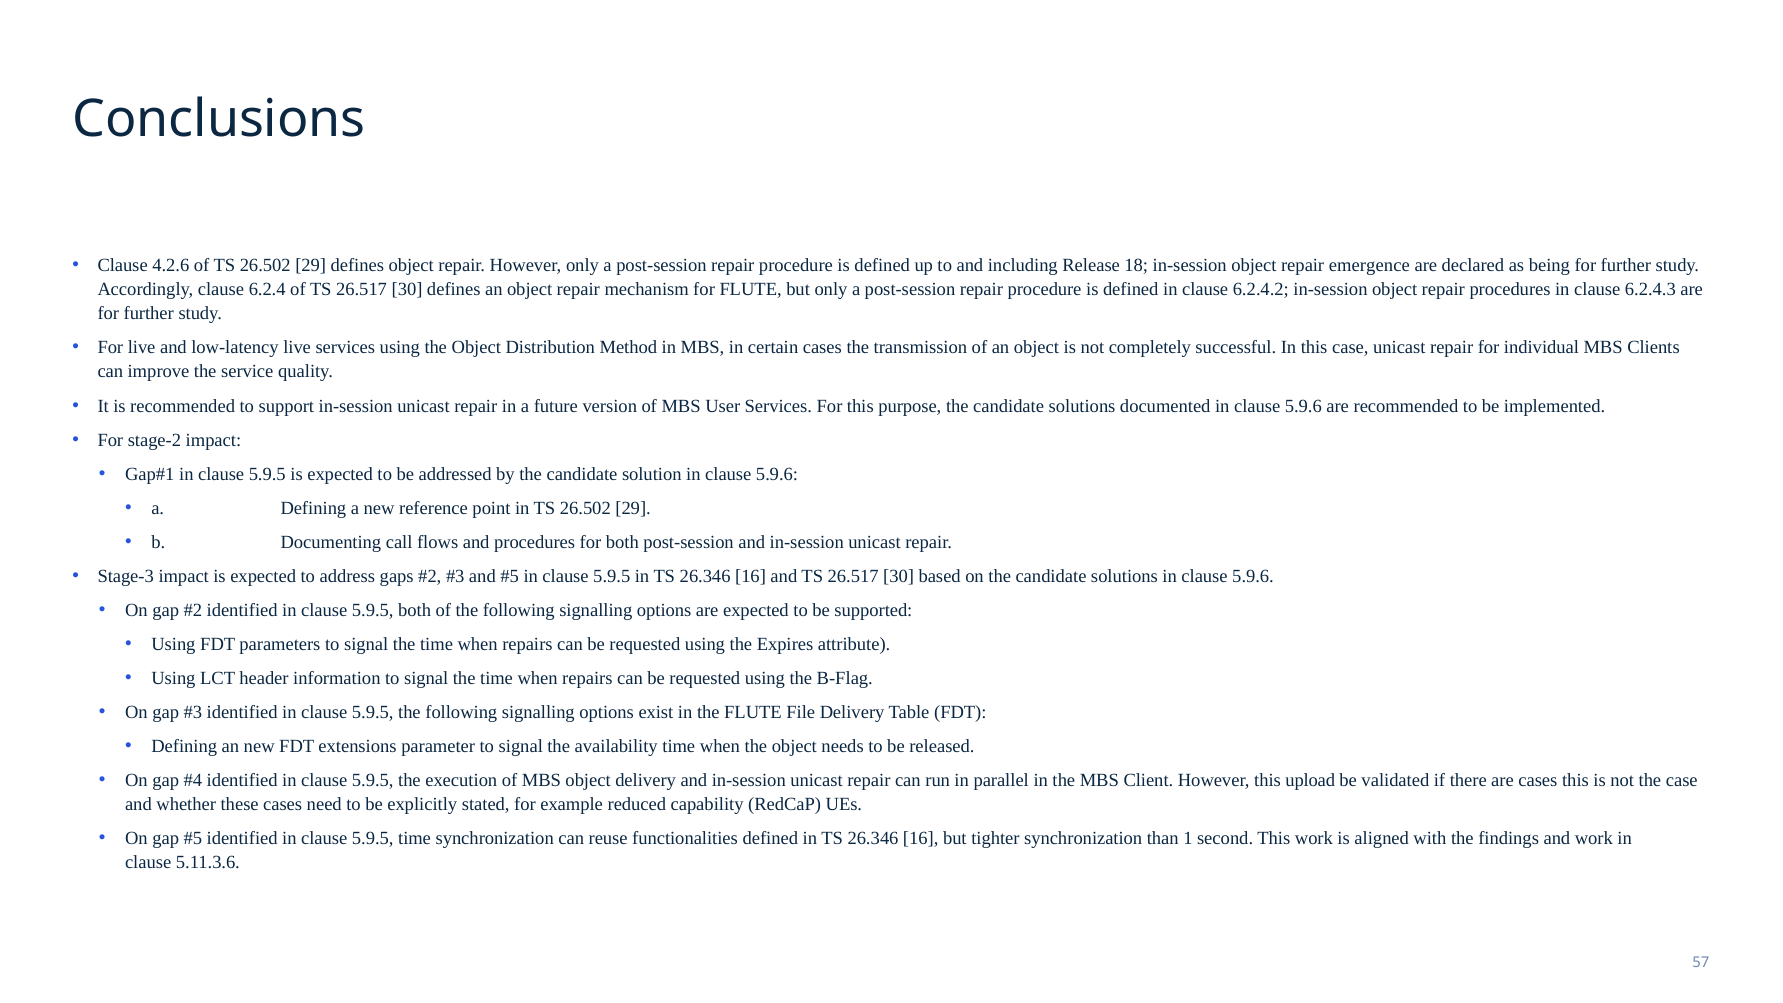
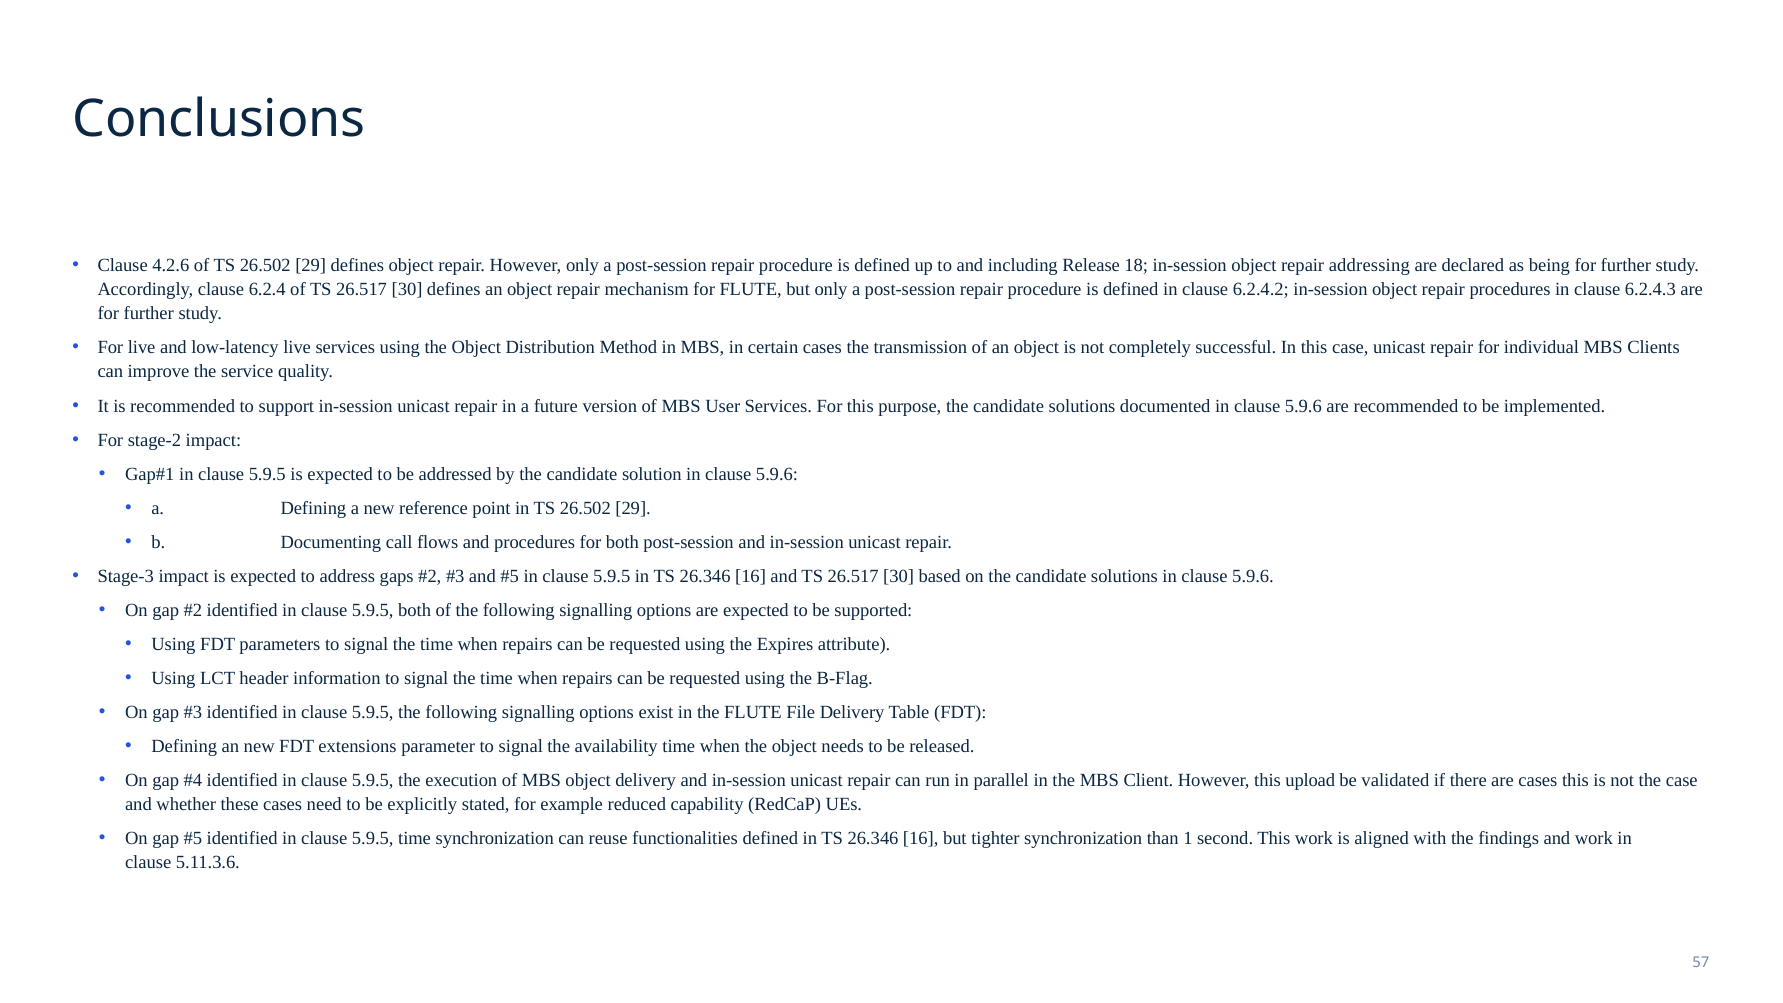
emergence: emergence -> addressing (1369, 266)
